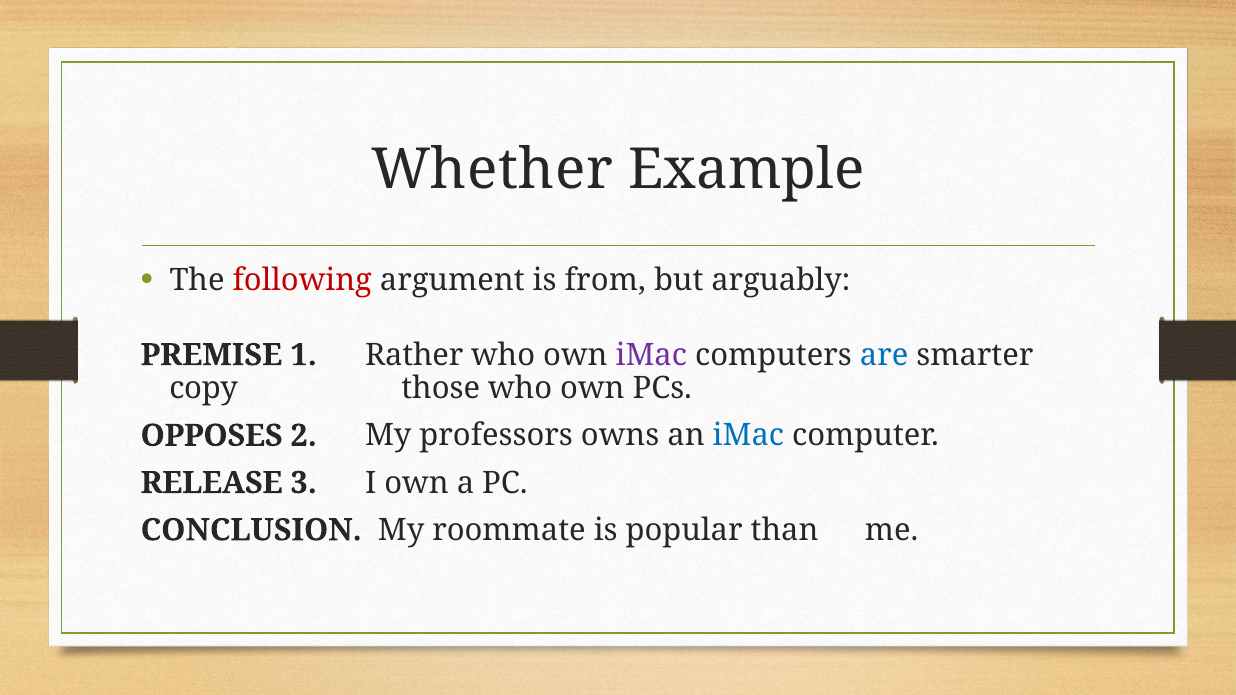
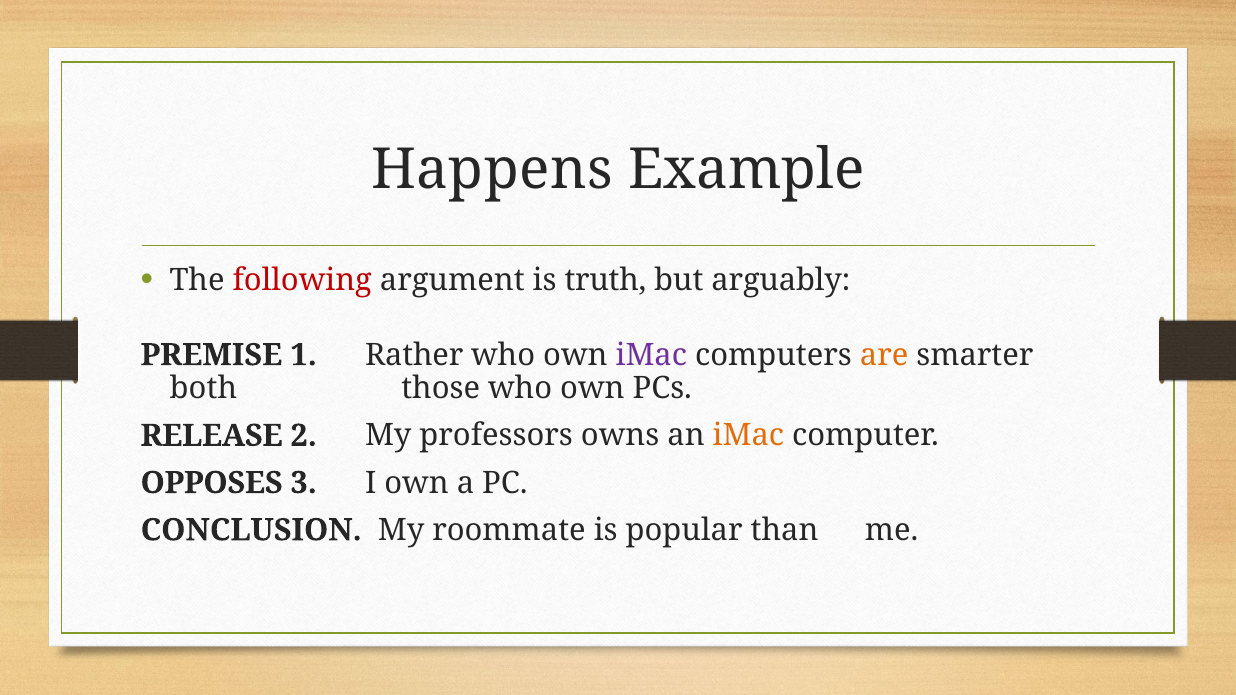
Whether: Whether -> Happens (492, 170)
from: from -> truth (605, 280)
are colour: blue -> orange (884, 355)
copy: copy -> both (203, 389)
OPPOSES: OPPOSES -> RELEASE (212, 436)
iMac colour: blue -> orange (748, 436)
RELEASE: RELEASE -> OPPOSES (212, 483)
